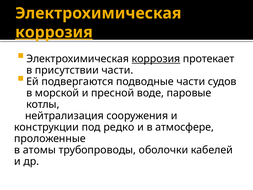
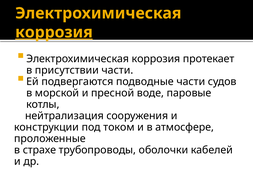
коррозия underline: present -> none (156, 59)
редко: редко -> током (119, 127)
атомы: атомы -> страхе (39, 150)
